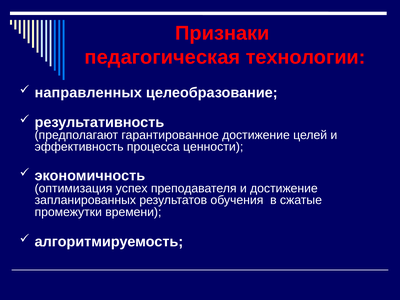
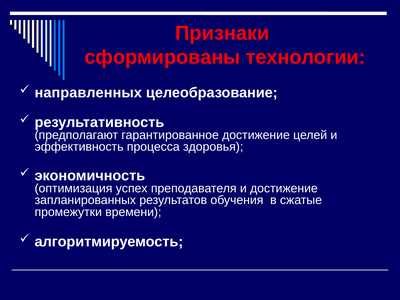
педагогическая: педагогическая -> сформированы (163, 57)
ценности: ценности -> здоровья (213, 147)
